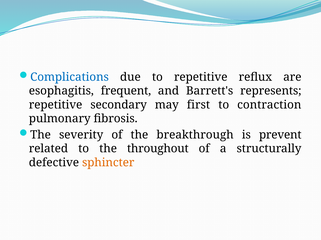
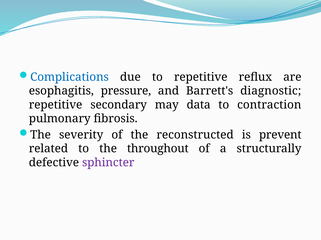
frequent: frequent -> pressure (126, 91)
represents: represents -> diagnostic (271, 91)
first: first -> data (199, 105)
breakthrough: breakthrough -> reconstructed (195, 135)
sphincter colour: orange -> purple (108, 163)
